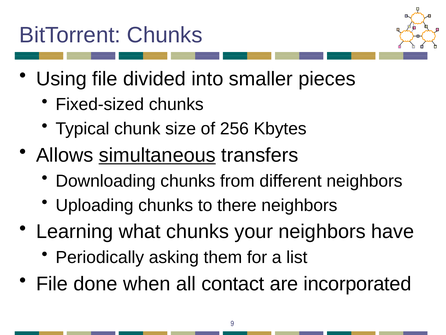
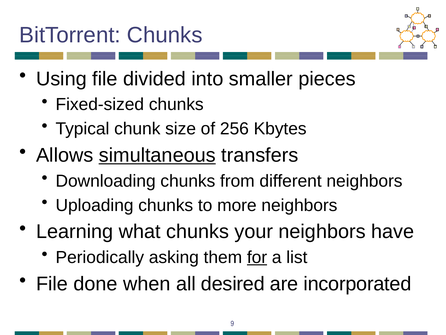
there: there -> more (237, 205)
for underline: none -> present (257, 257)
contact: contact -> desired (233, 283)
